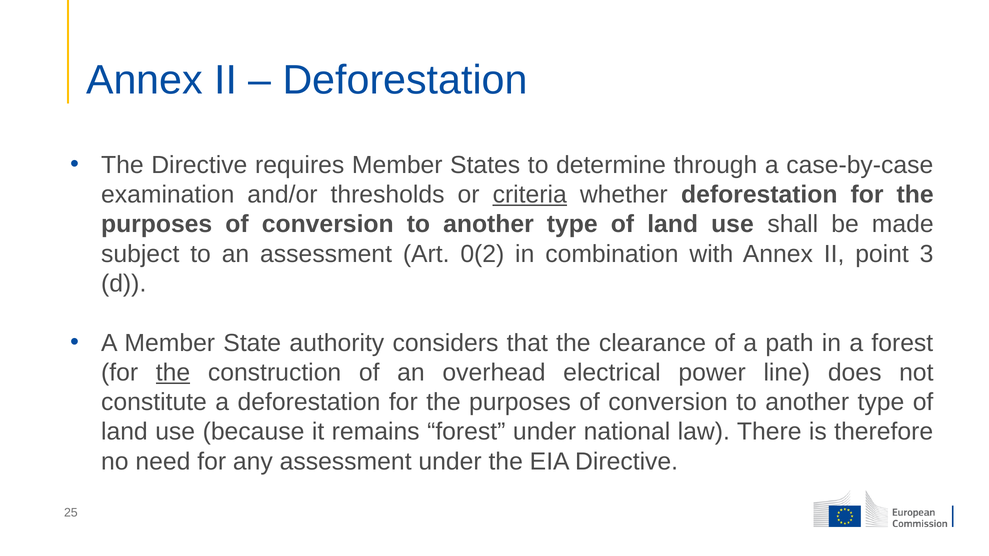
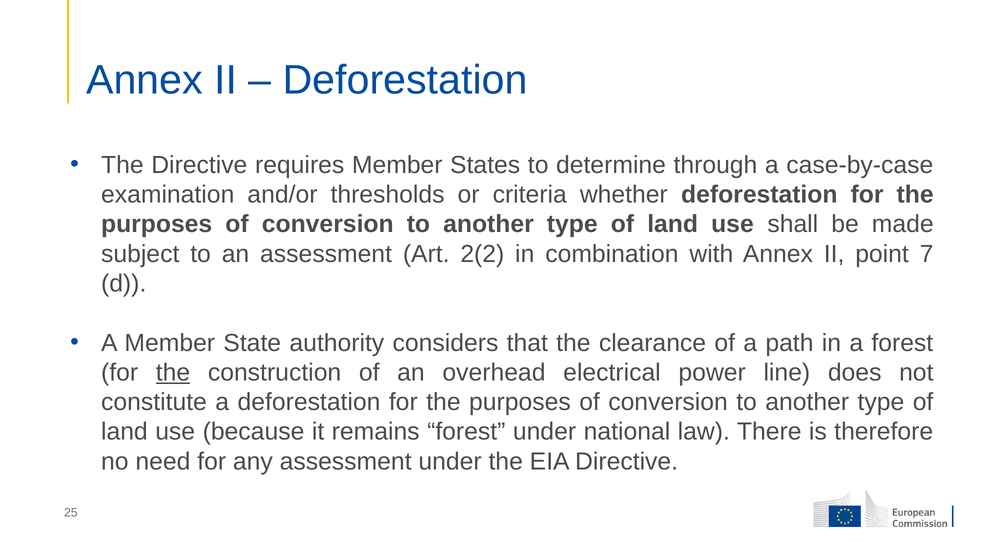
criteria underline: present -> none (530, 195)
0(2: 0(2 -> 2(2 (482, 254)
3: 3 -> 7 (927, 254)
